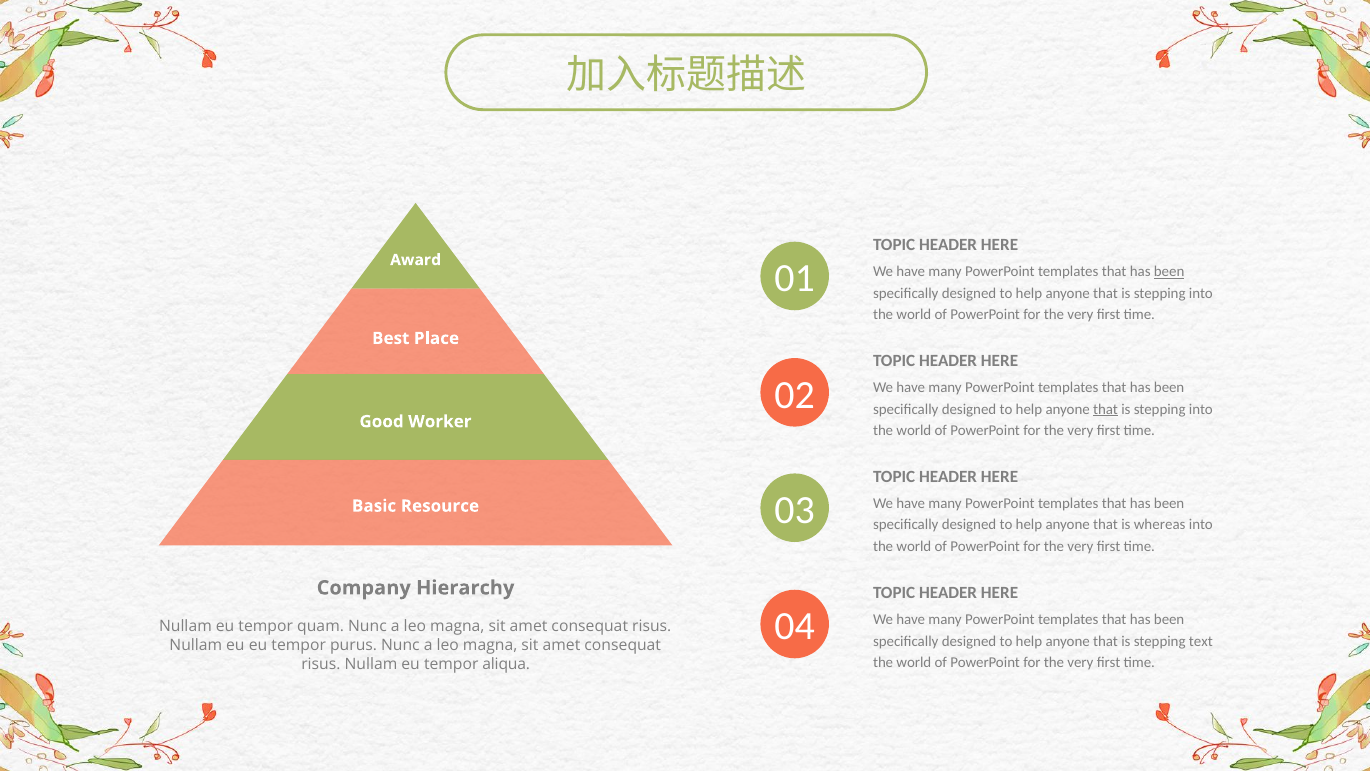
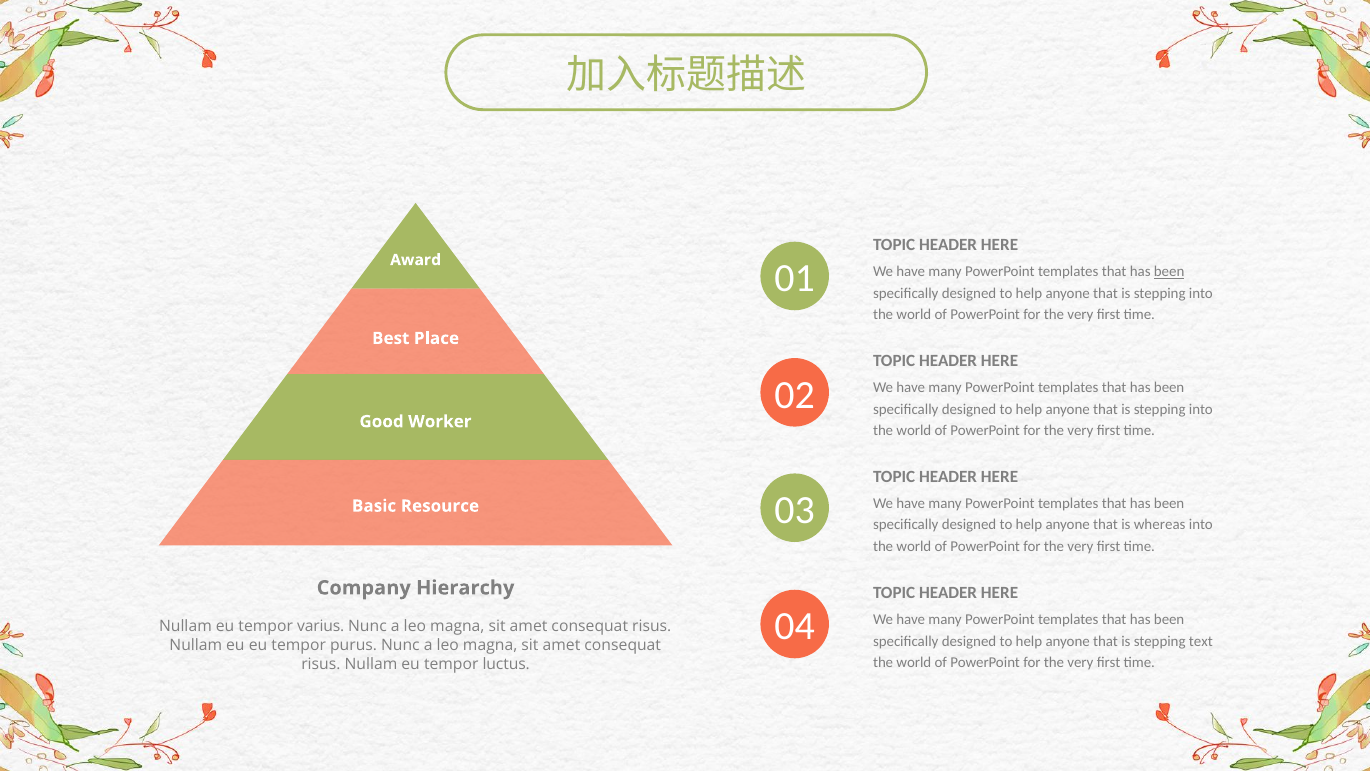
that underline: present -> none (1106, 409)
quam: quam -> varius (321, 626)
aliqua: aliqua -> luctus (506, 664)
